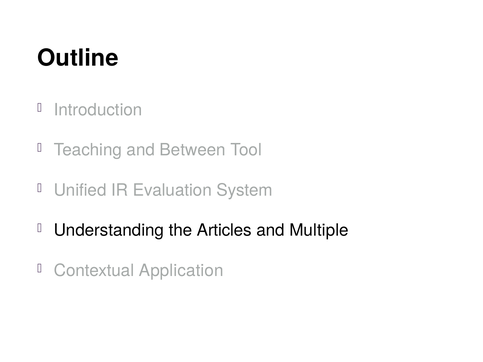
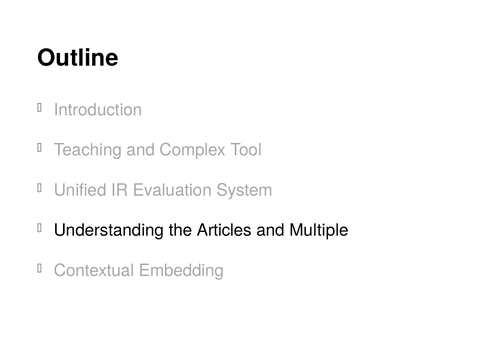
Between: Between -> Complex (193, 150)
Application: Application -> Embedding (181, 271)
